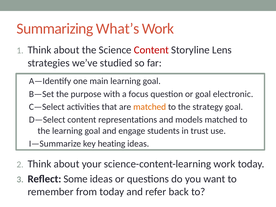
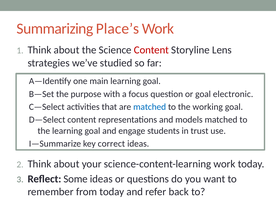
What’s: What’s -> Place’s (118, 29)
matched colour: orange -> blue (150, 107)
strategy: strategy -> working (208, 107)
heating: heating -> correct (111, 144)
